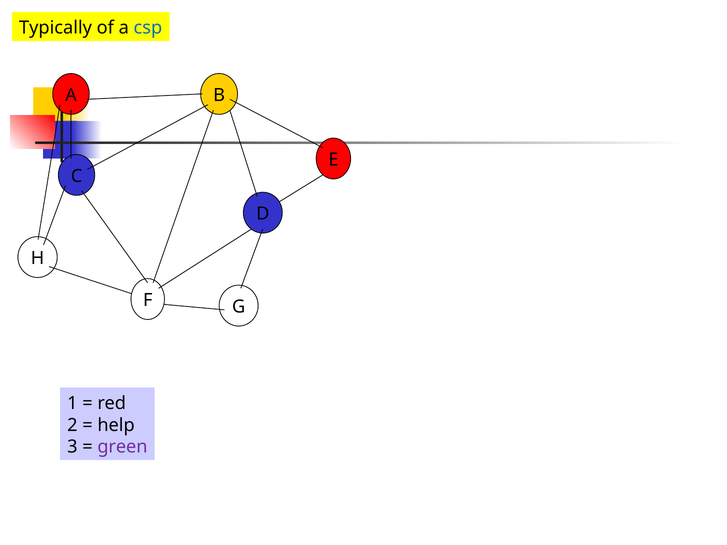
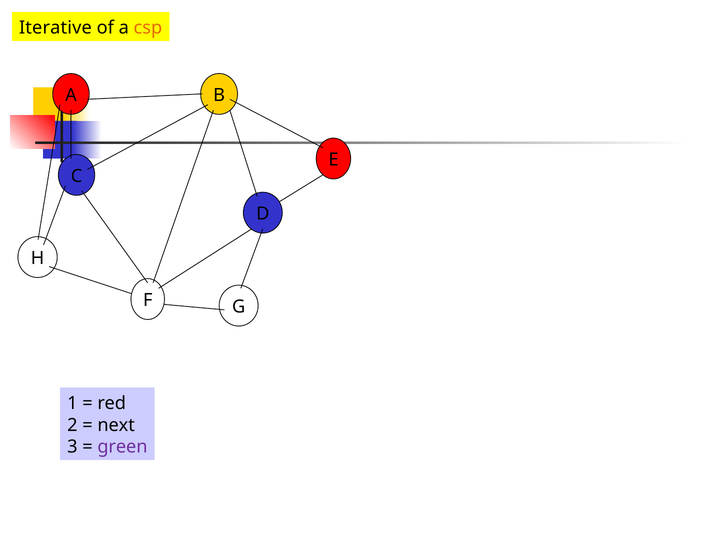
Typically: Typically -> Iterative (55, 28)
csp colour: blue -> orange (148, 28)
help: help -> next (116, 425)
